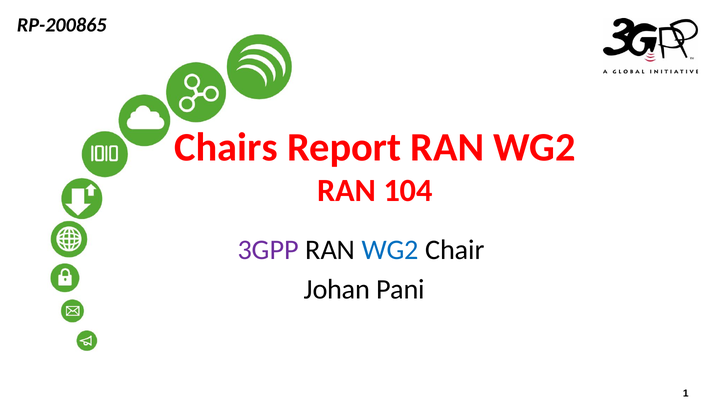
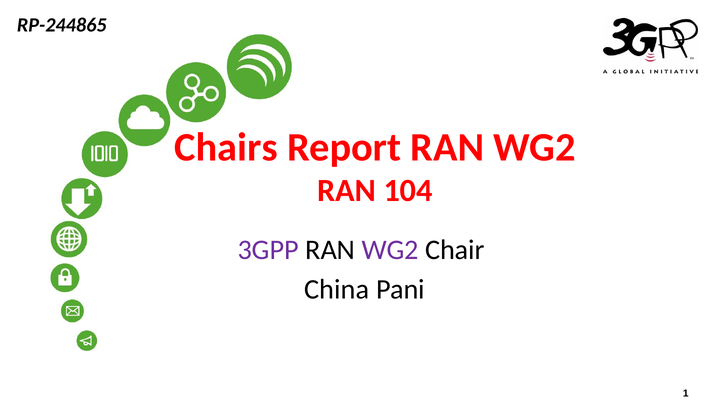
RP-200865: RP-200865 -> RP-244865 (62, 25)
WG2 colour: blue -> purple (390, 250)
Johan: Johan -> China (337, 290)
